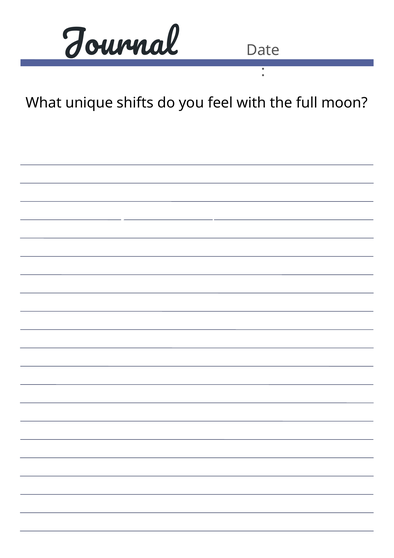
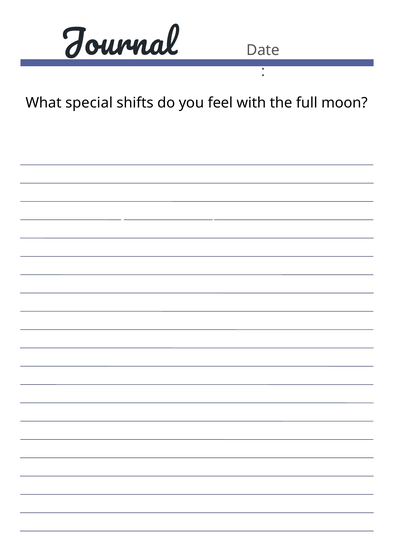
unique: unique -> special (89, 103)
